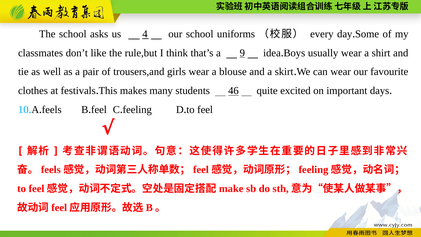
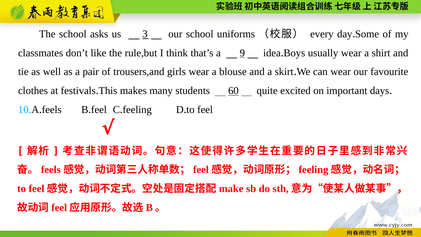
4: 4 -> 3 (145, 34)
46: 46 -> 60 (233, 91)
